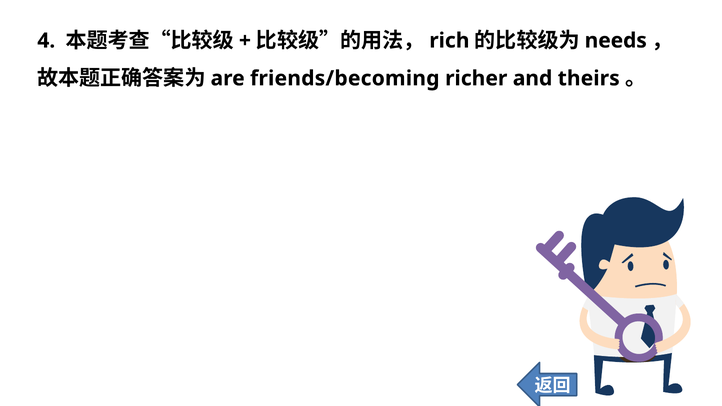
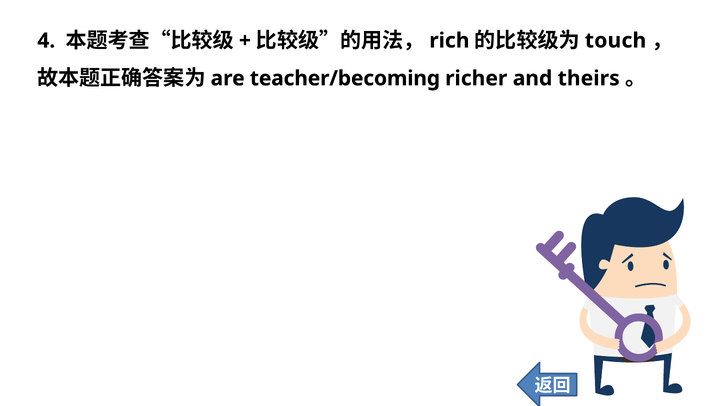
needs: needs -> touch (616, 41)
friends/becoming: friends/becoming -> teacher/becoming (345, 78)
